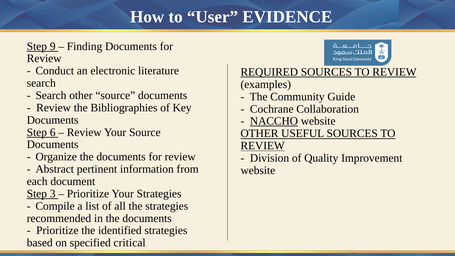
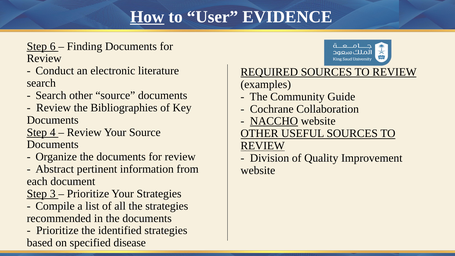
How underline: none -> present (147, 17)
9: 9 -> 6 (53, 46)
6: 6 -> 4 (53, 132)
critical: critical -> disease (130, 243)
